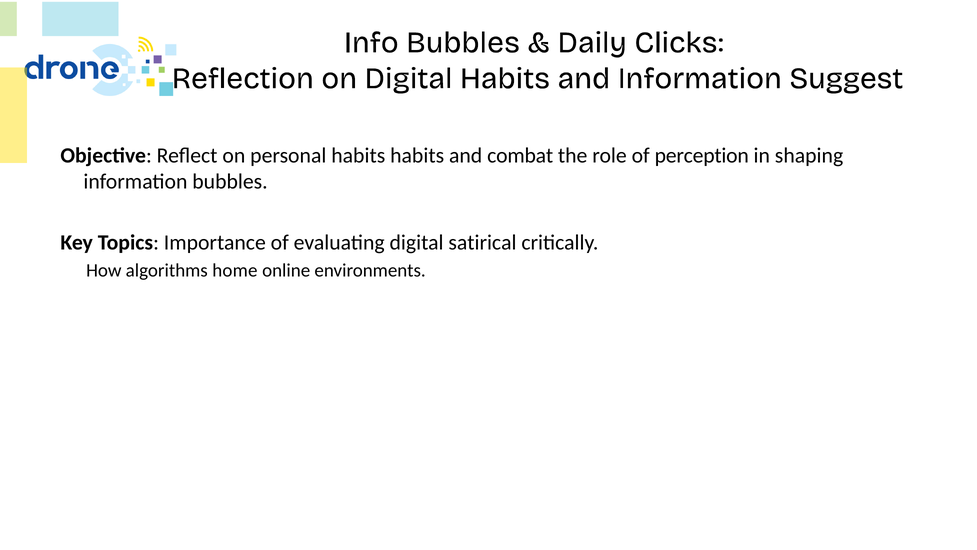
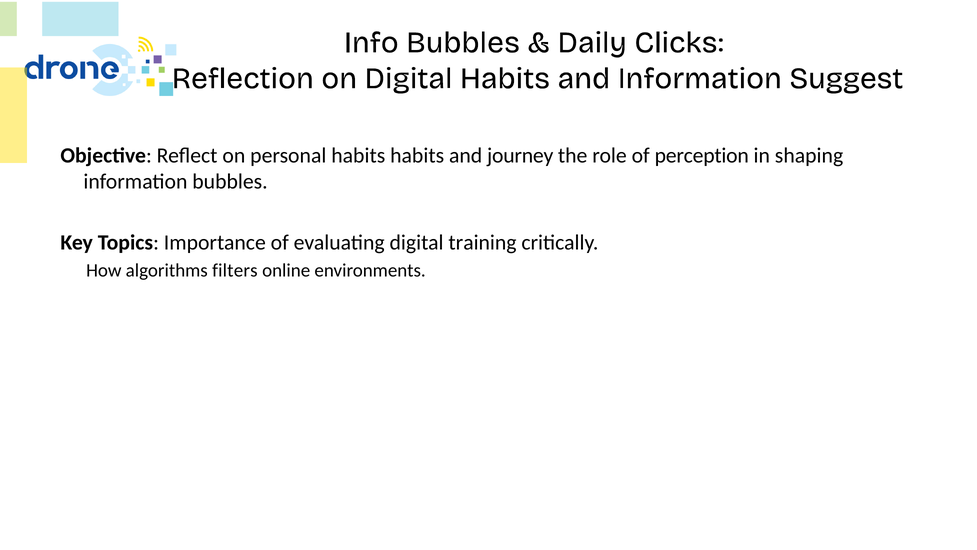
combat: combat -> journey (520, 155)
satirical: satirical -> training (482, 242)
home: home -> filters (235, 270)
